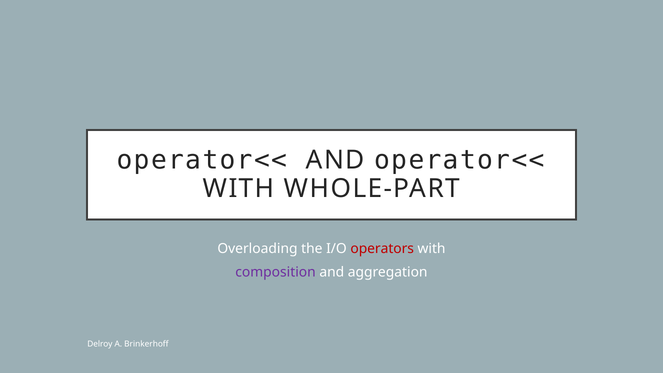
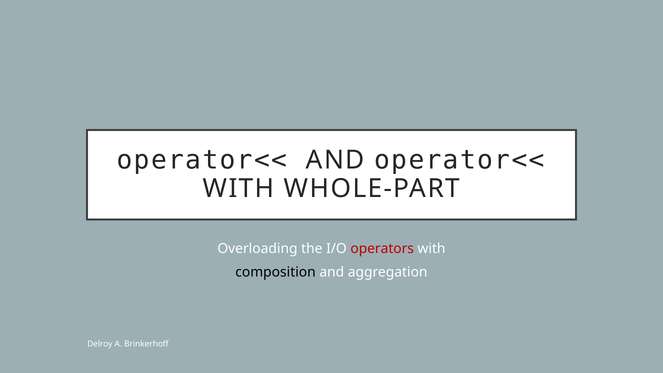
composition colour: purple -> black (276, 272)
